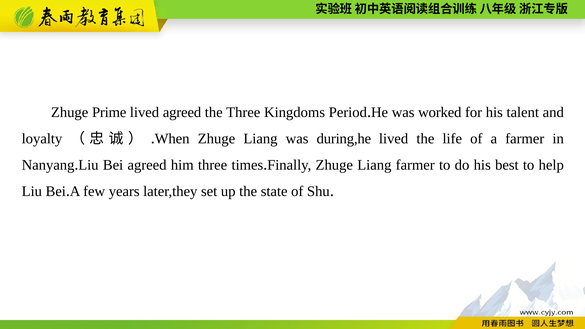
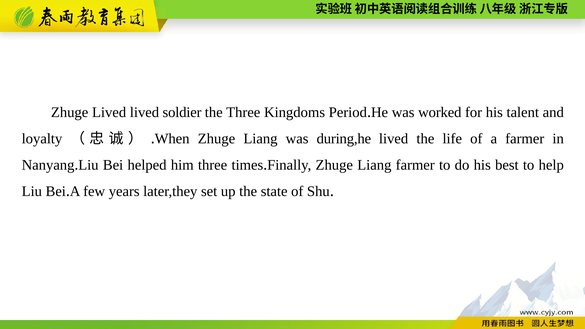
Zhuge Prime: Prime -> Lived (109, 112)
lived agreed: agreed -> soldier (182, 112)
Bei agreed: agreed -> helped (147, 165)
